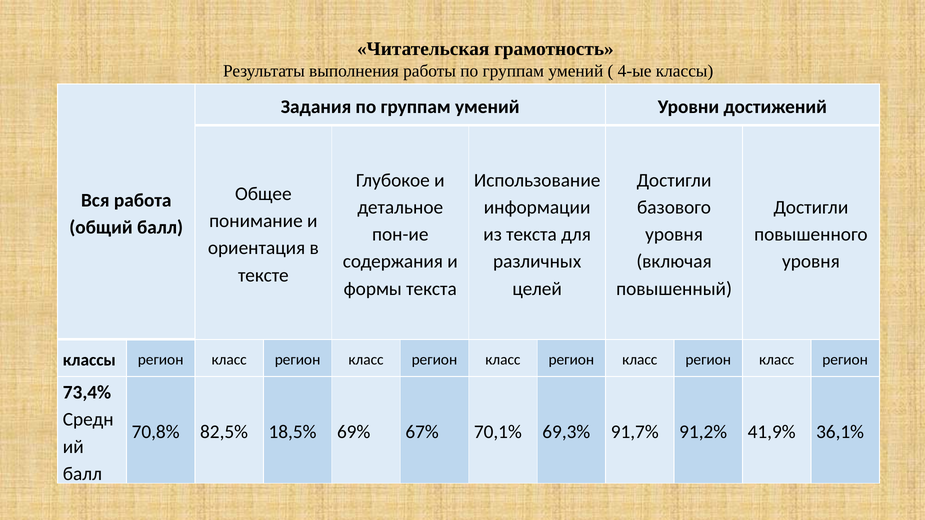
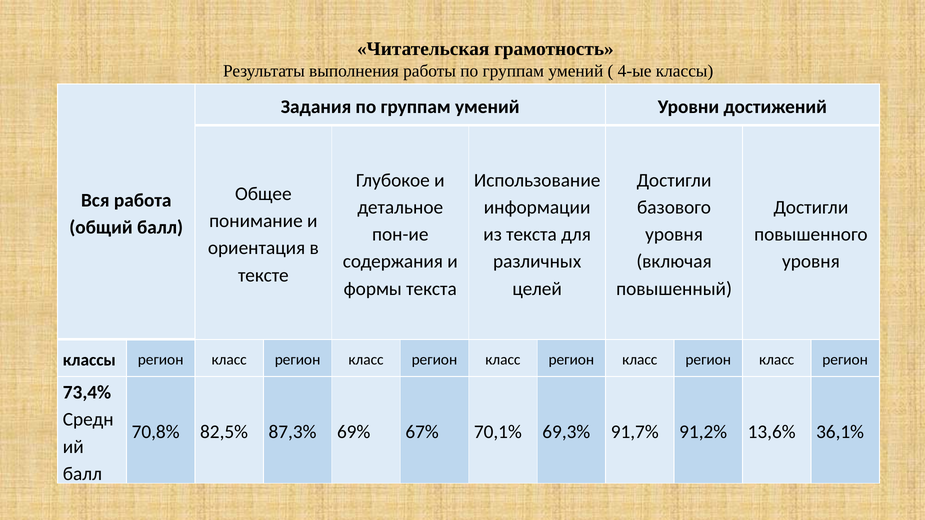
18,5%: 18,5% -> 87,3% (293, 432)
41,9%: 41,9% -> 13,6% (772, 432)
